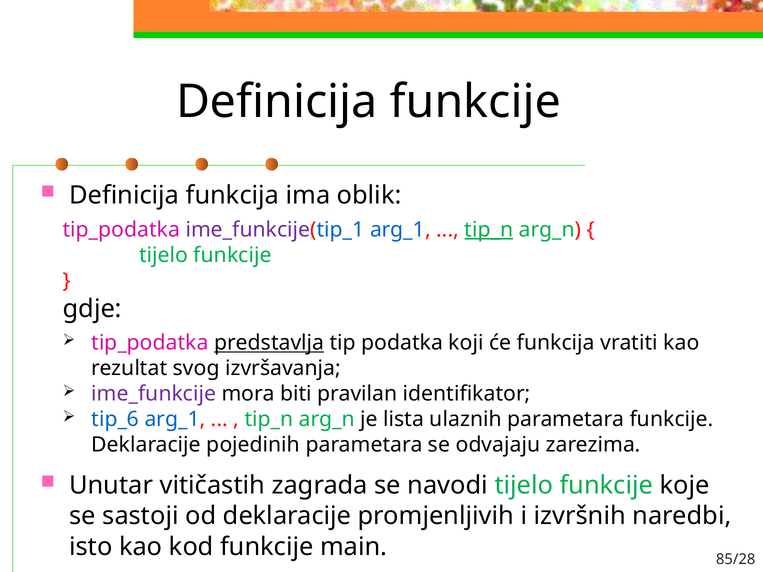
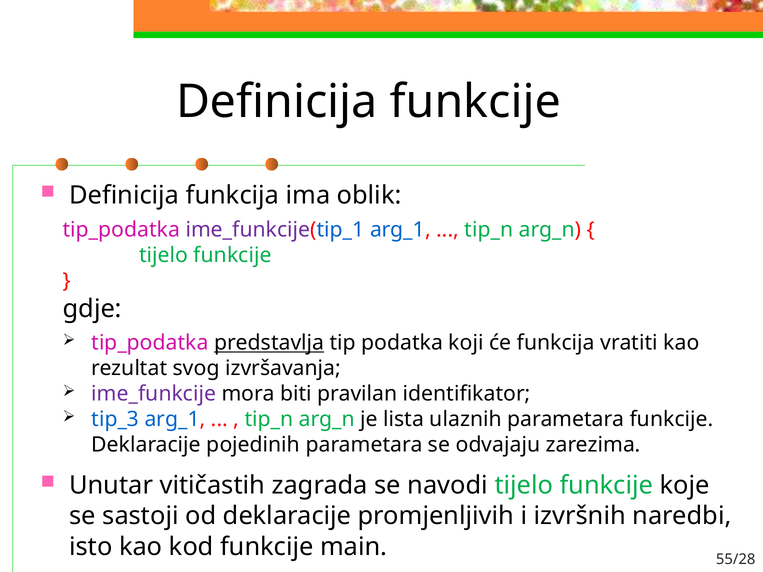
tip_n underline: present -> none (489, 230)
tip_6: tip_6 -> tip_3 (115, 419)
85/28: 85/28 -> 55/28 (736, 559)
